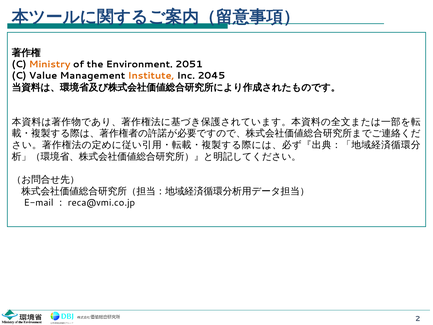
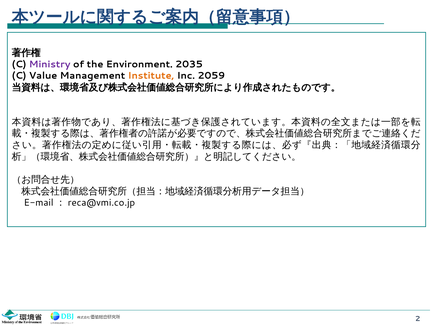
Ministry colour: orange -> purple (50, 64)
2051: 2051 -> 2035 (189, 64)
2045: 2045 -> 2059 (211, 76)
